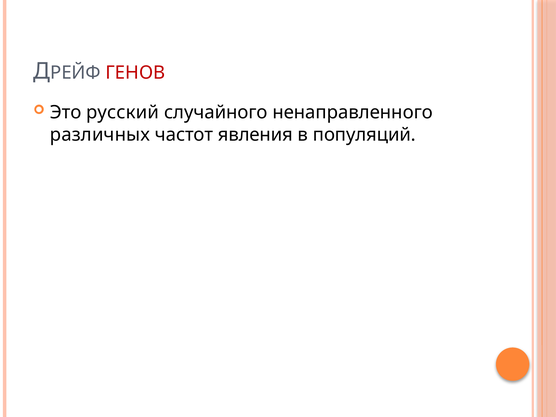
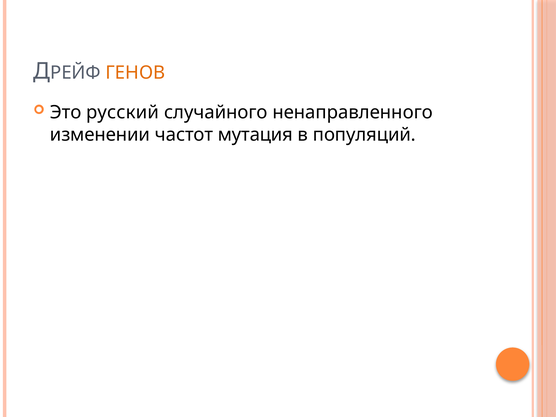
ГЕНОВ colour: red -> orange (135, 73)
различных: различных -> изменении (100, 135)
явления: явления -> мутация (255, 135)
